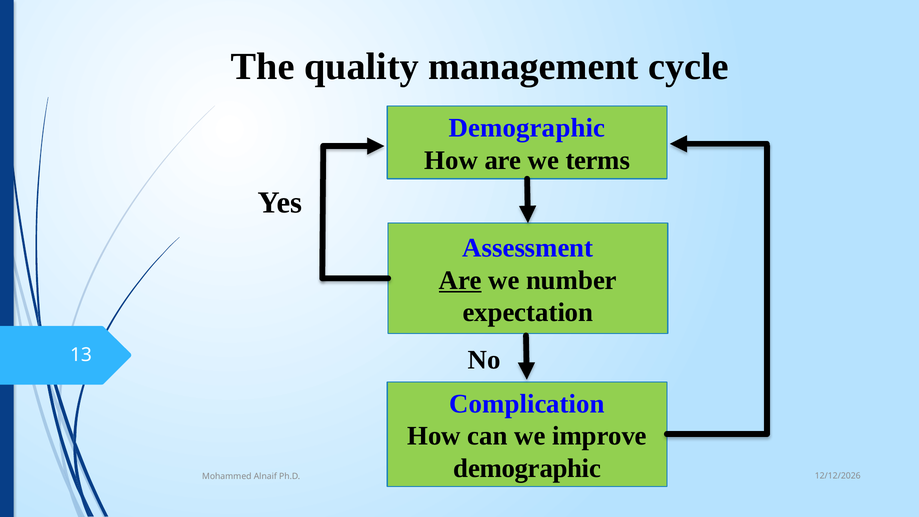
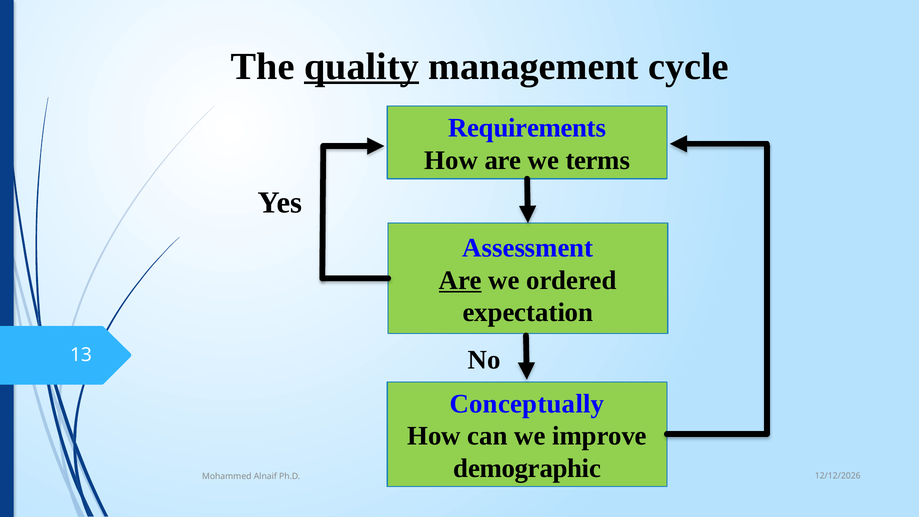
quality underline: none -> present (362, 66)
Demographic: Demographic -> Requirements (527, 128)
number: number -> ordered (571, 280)
Complication: Complication -> Conceptually (527, 404)
